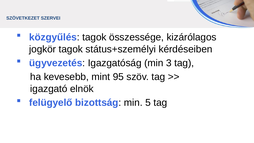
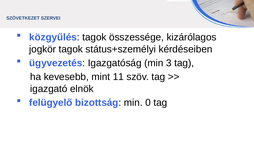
95: 95 -> 11 (118, 77)
5: 5 -> 0 (148, 103)
